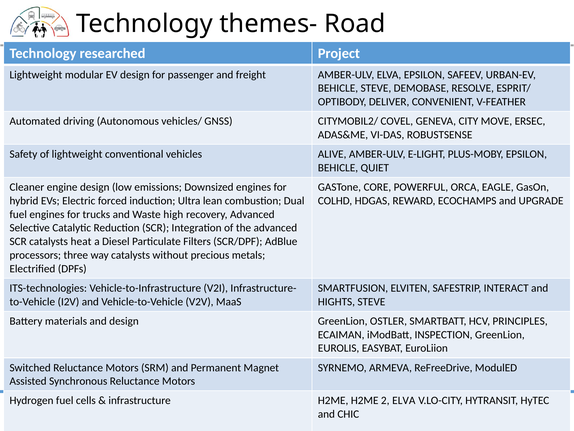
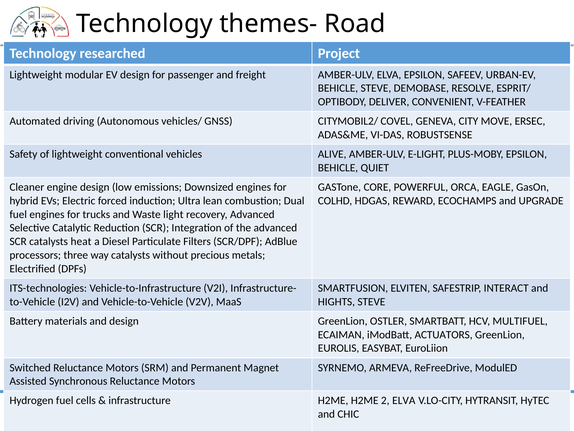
high: high -> light (173, 214)
PRINCIPLES: PRINCIPLES -> MULTIFUEL (520, 321)
INSPECTION: INSPECTION -> ACTUATORS (444, 334)
